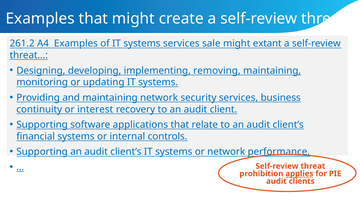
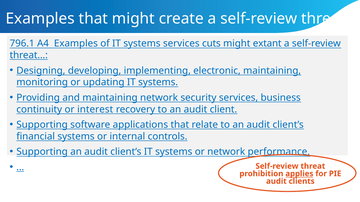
261.2: 261.2 -> 796.1 (22, 44)
sale: sale -> cuts (211, 44)
removing: removing -> electronic (217, 71)
